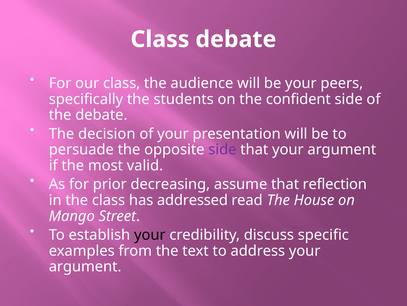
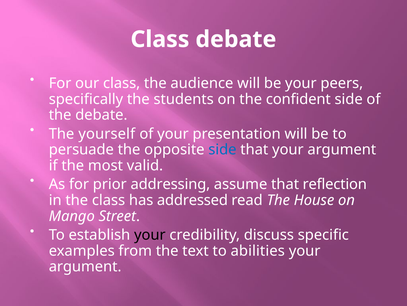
decision: decision -> yourself (107, 134)
side colour: purple -> blue (222, 149)
decreasing: decreasing -> addressing (170, 184)
address: address -> abilities (258, 250)
